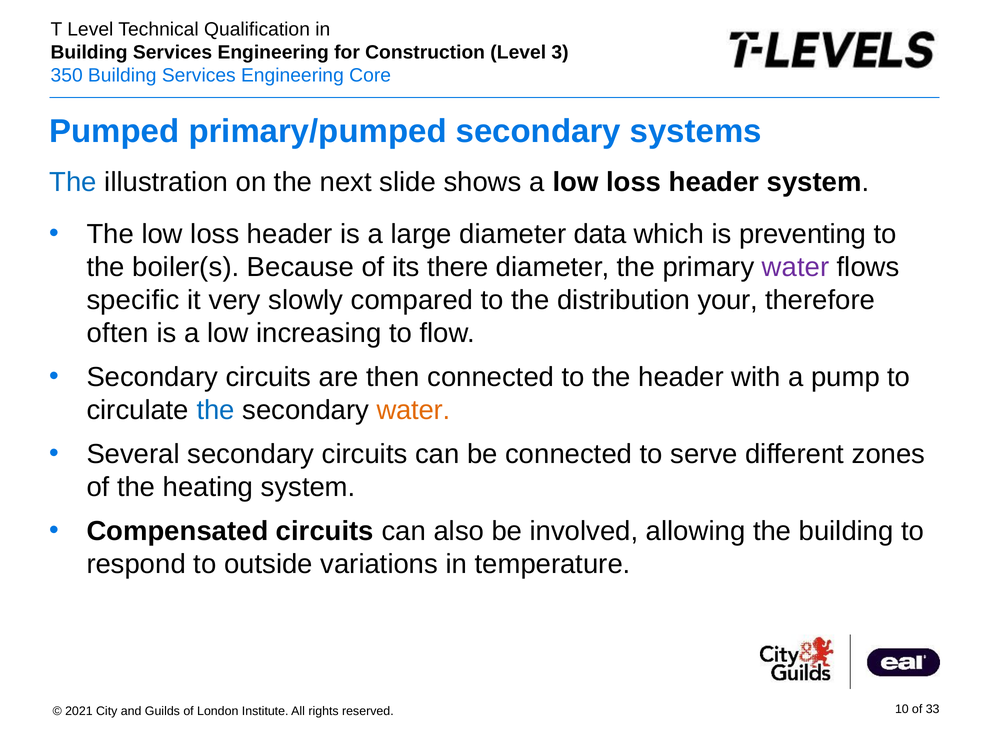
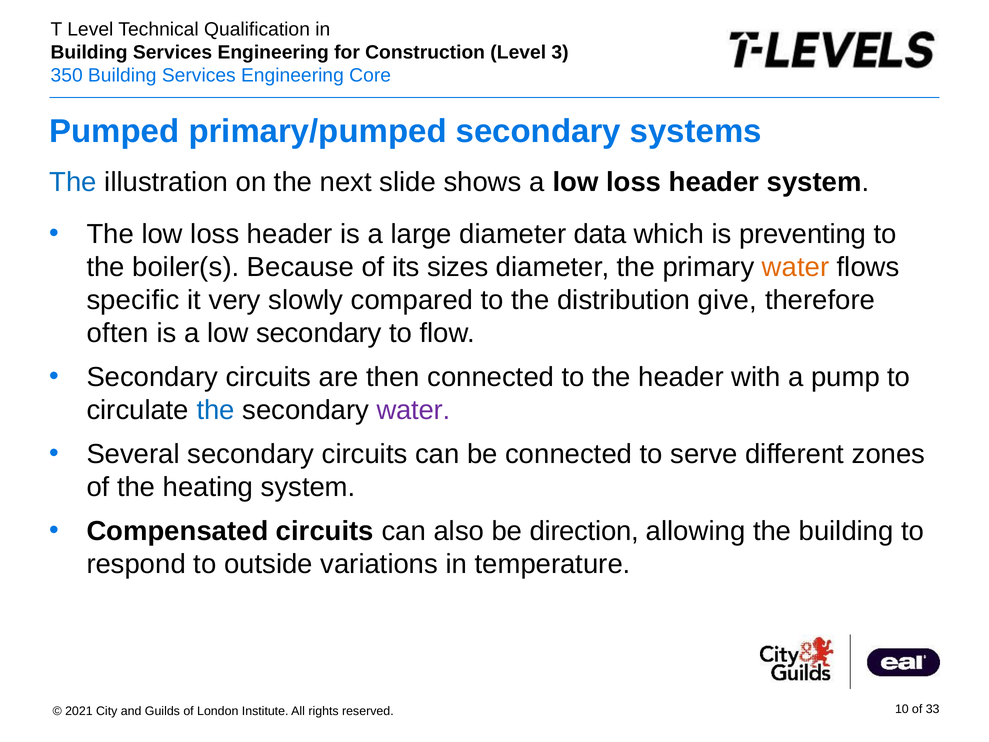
there: there -> sizes (458, 267)
water colour: purple -> orange (796, 267)
your: your -> give (727, 300)
low increasing: increasing -> secondary (319, 333)
water colour: orange -> purple (414, 410)
involved: involved -> direction (584, 531)
